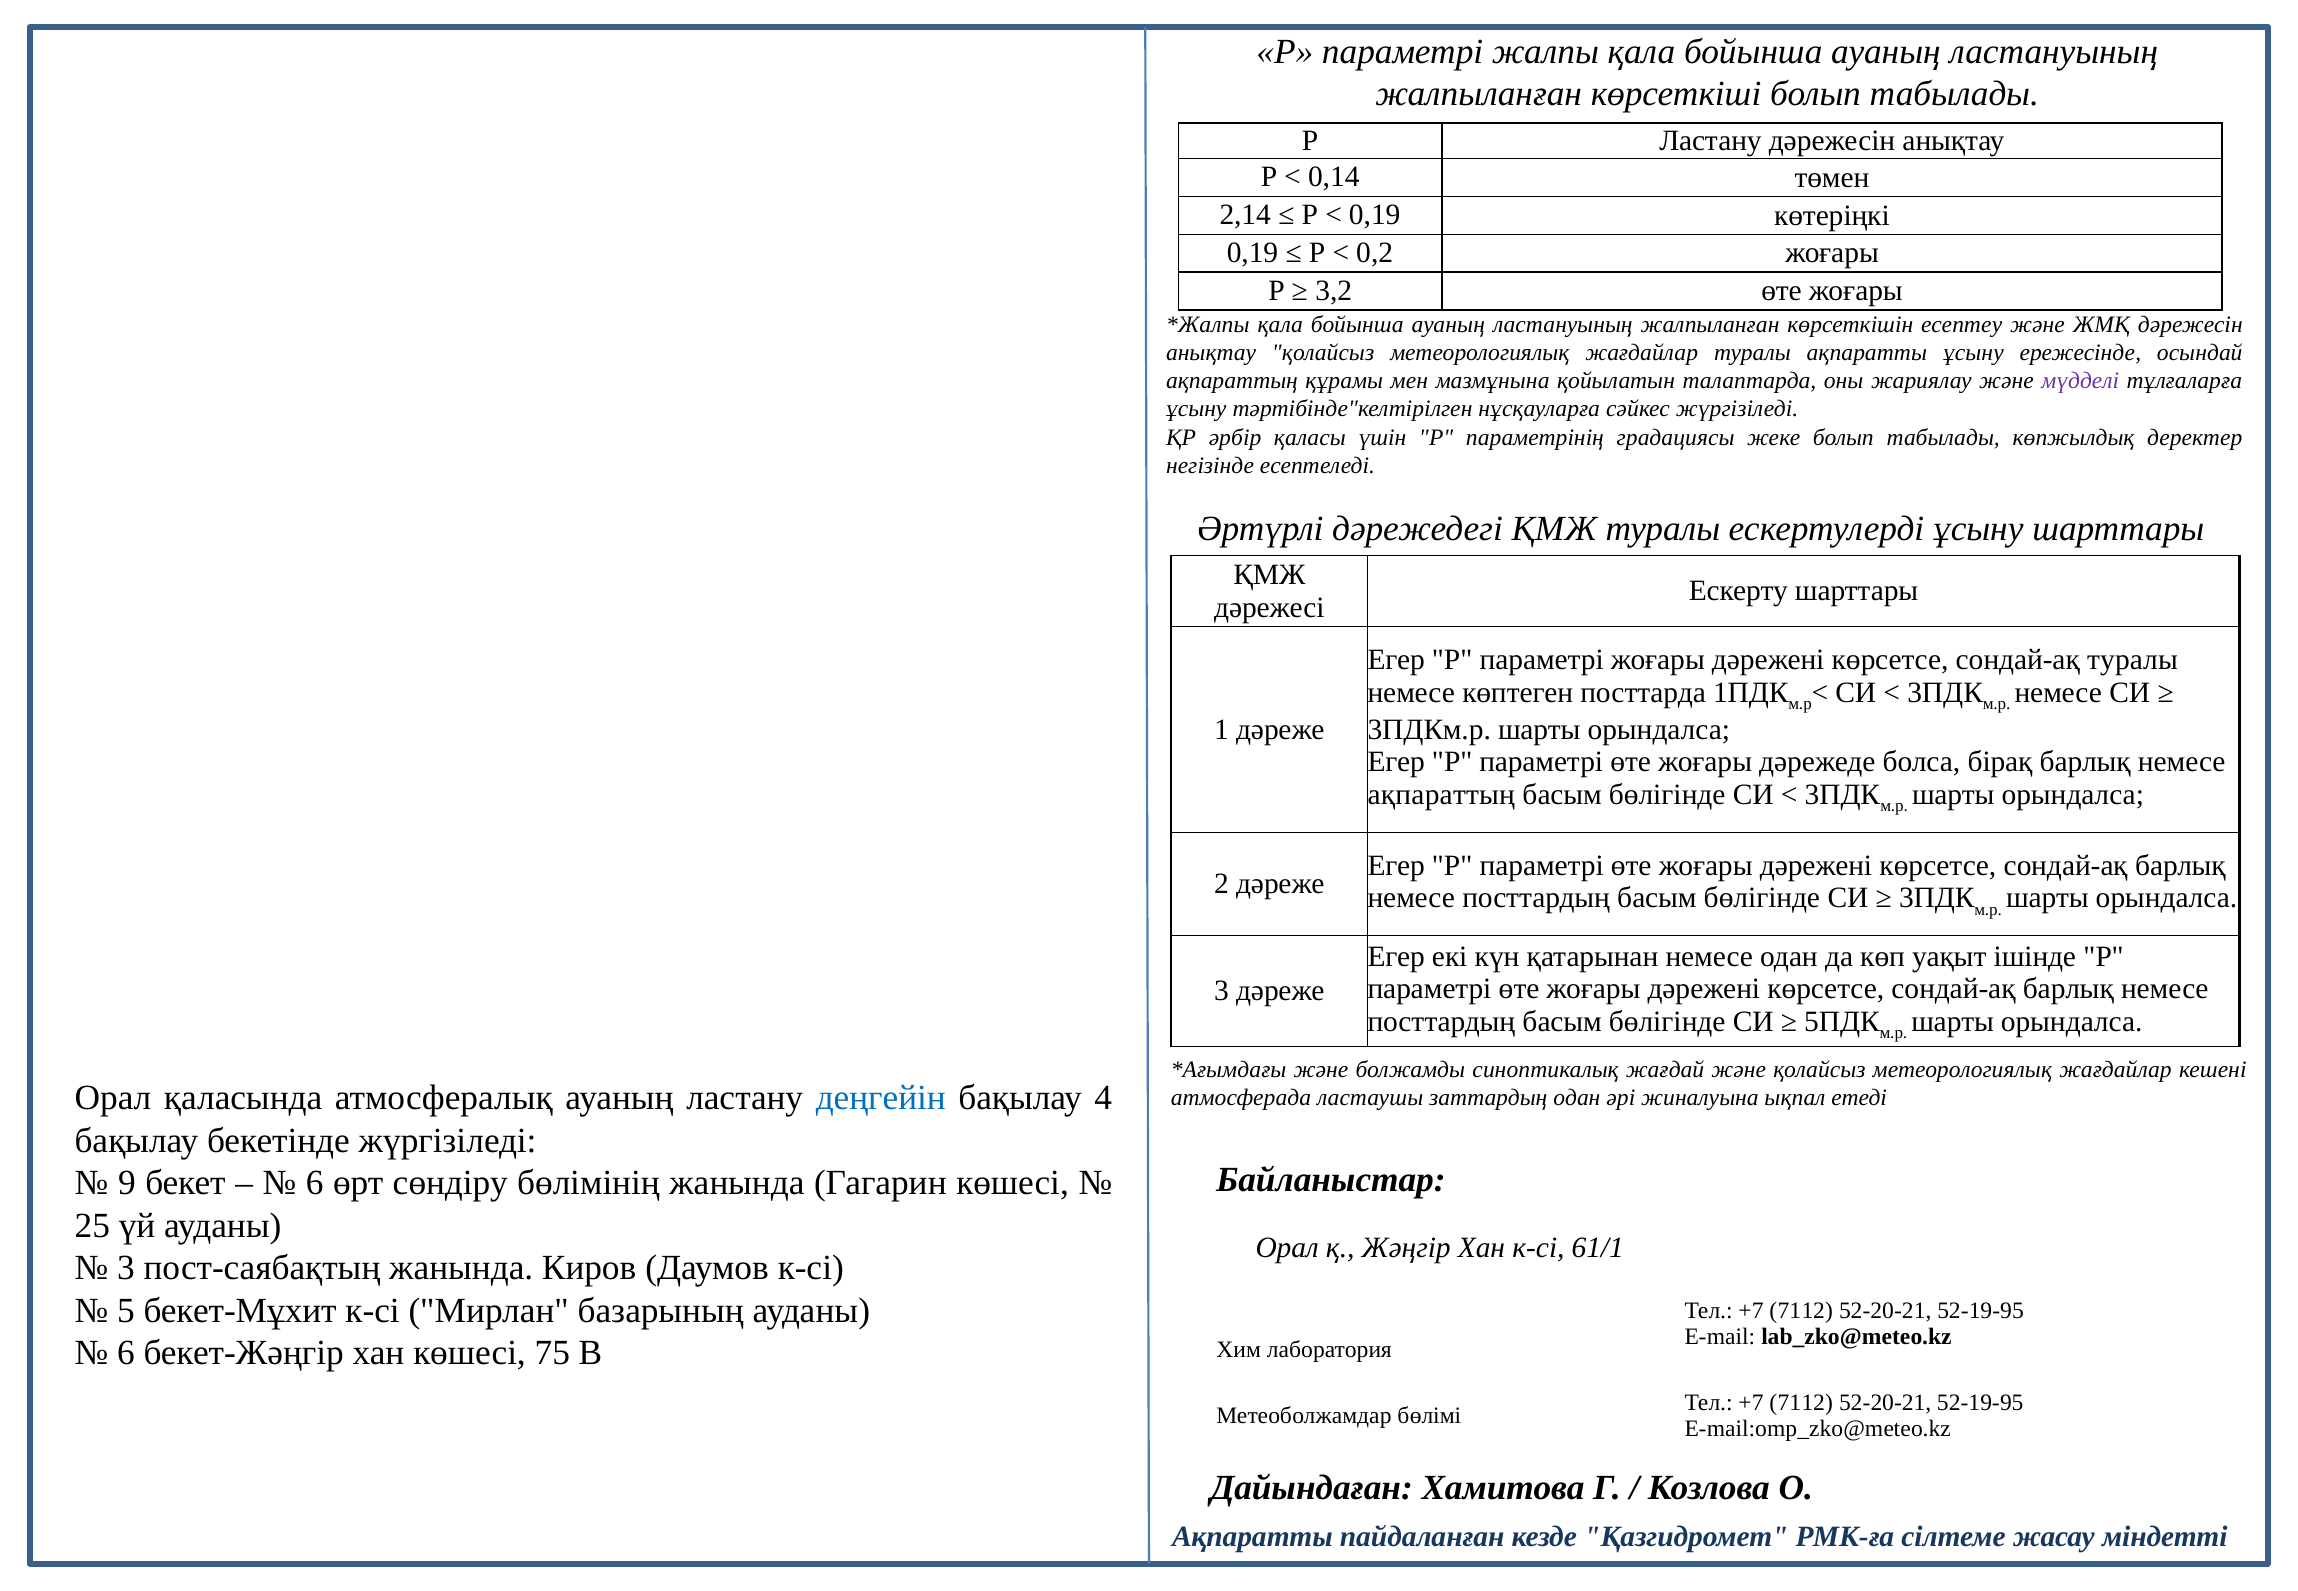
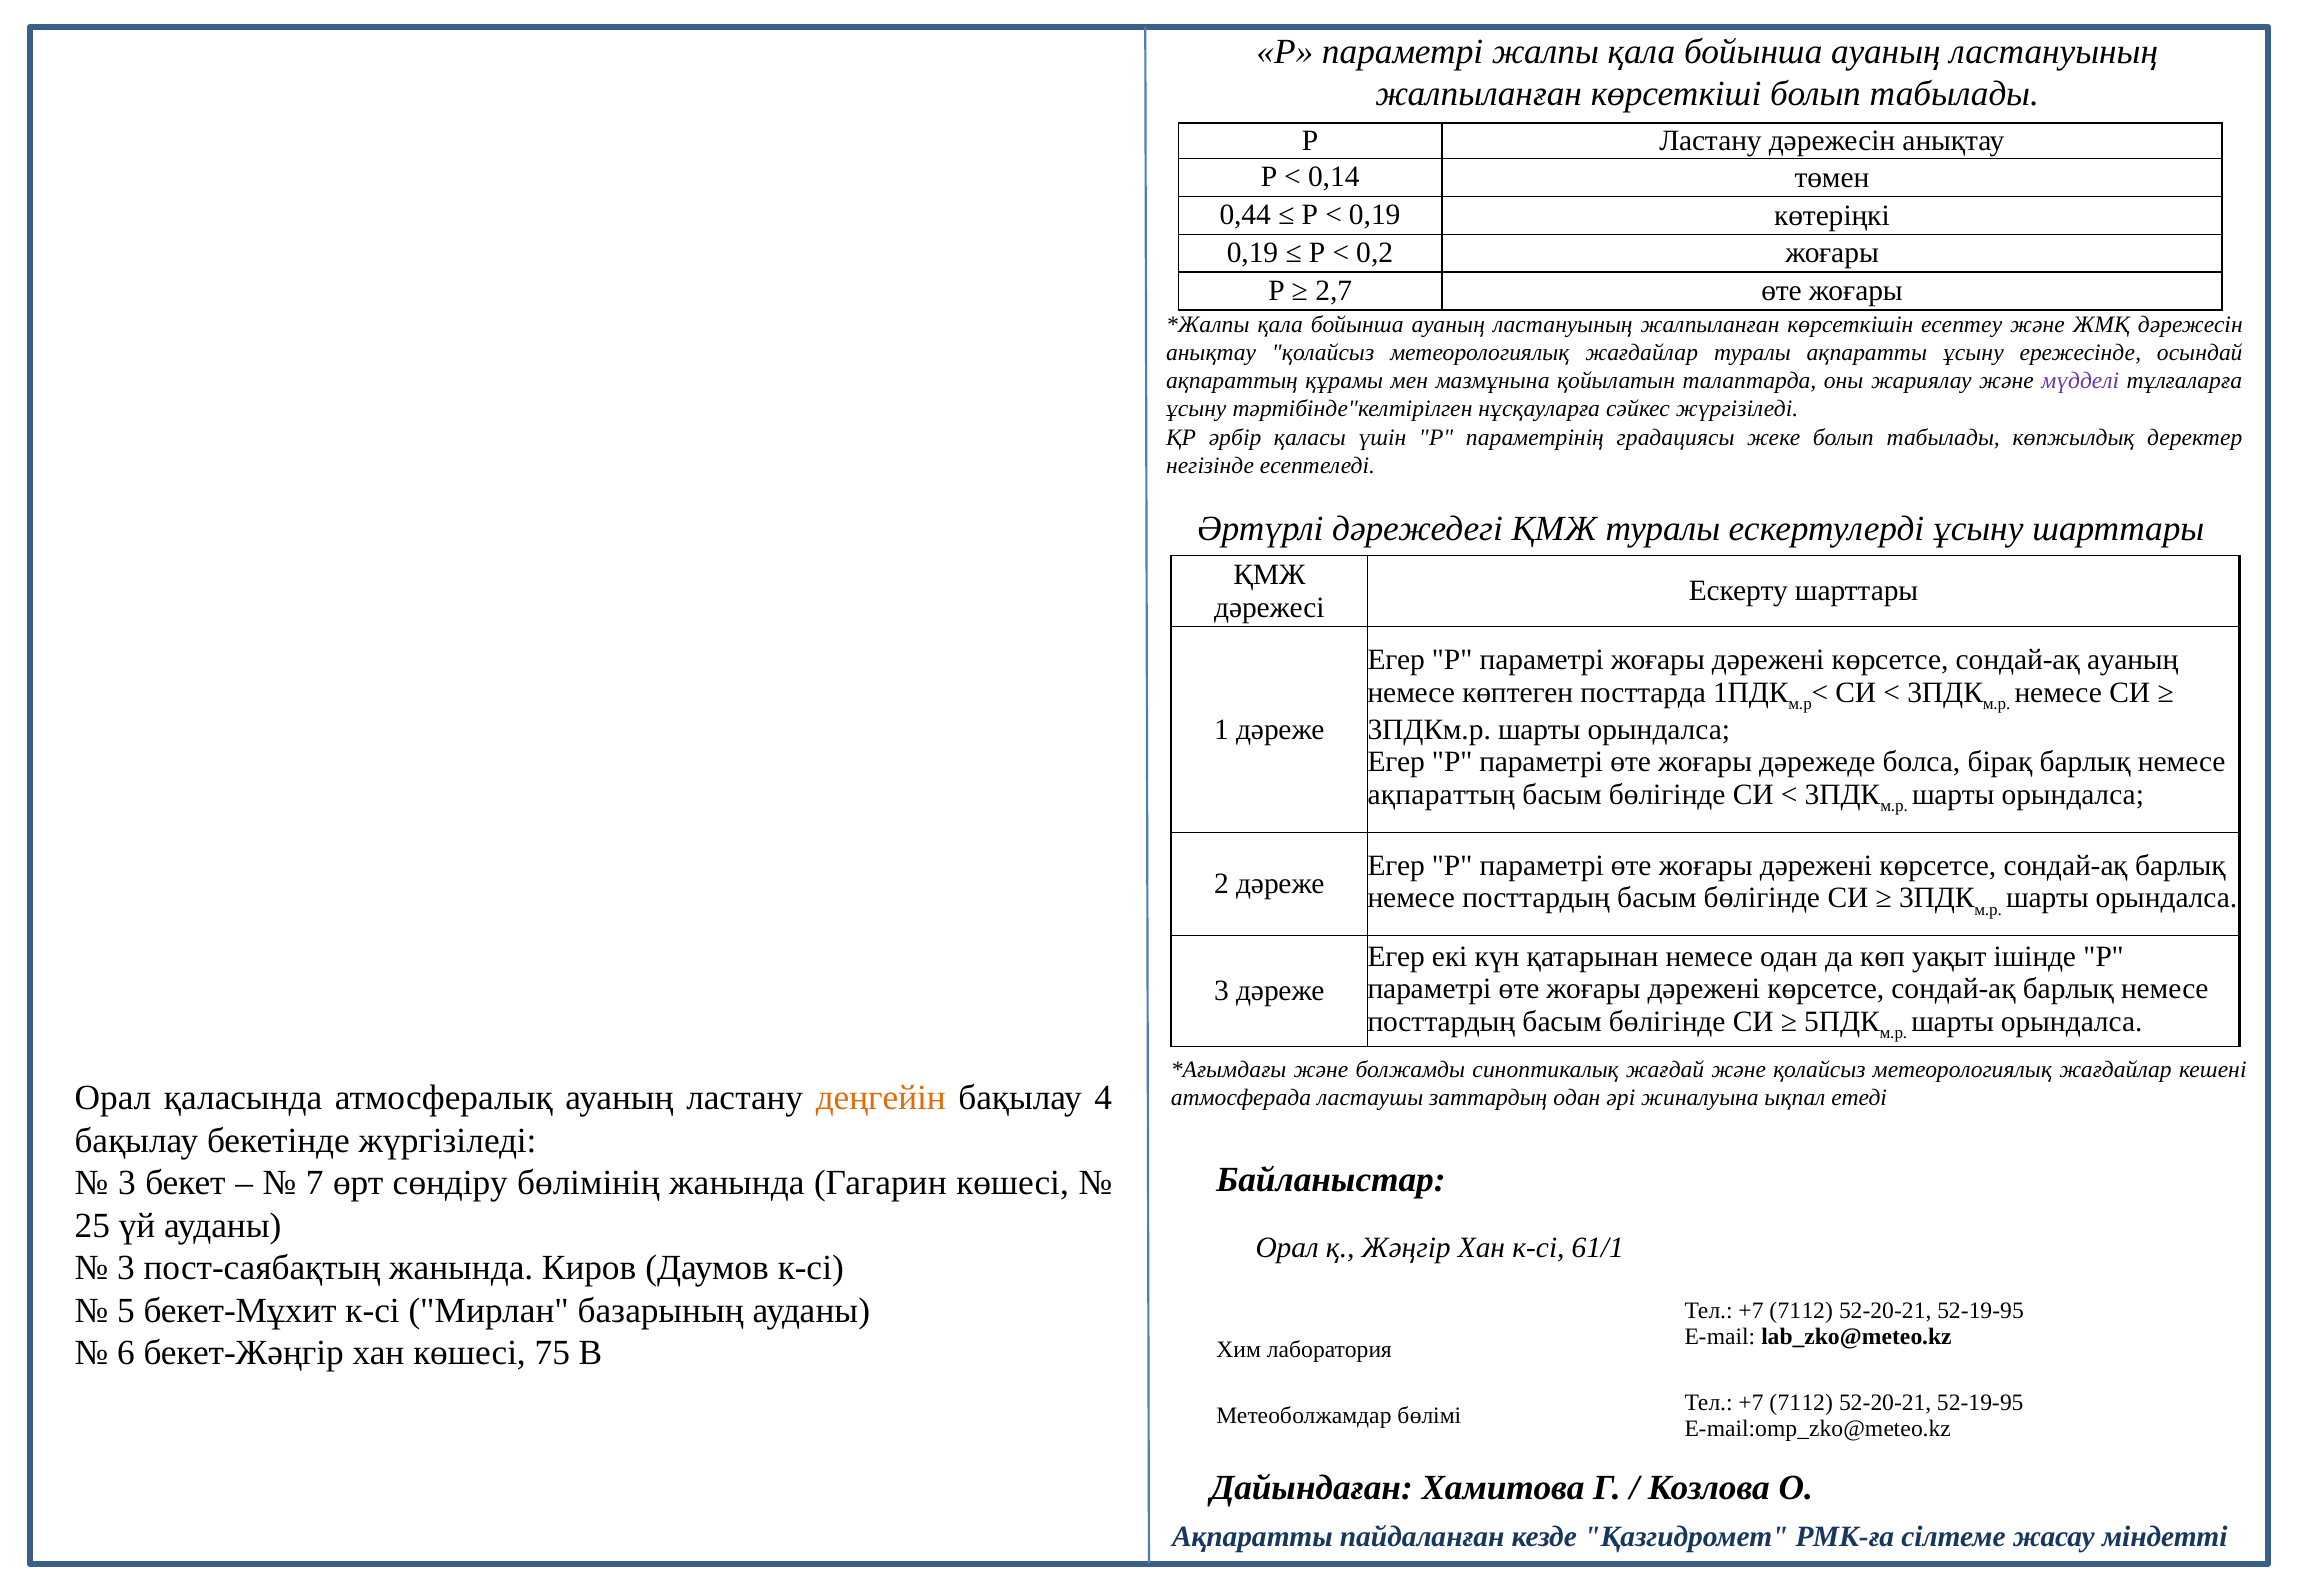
2,14: 2,14 -> 0,44 (1245, 215)
3,2: 3,2 -> 2,7 (1334, 291)
сондай-ақ туралы: туралы -> ауаның (2133, 660)
деңгейін colour: blue -> orange (881, 1098)
9: 9 -> 3 (127, 1183)
6: 6 -> 7 (315, 1183)
